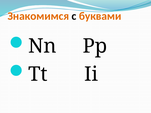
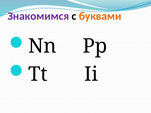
Знакомимся colour: orange -> purple (38, 16)
